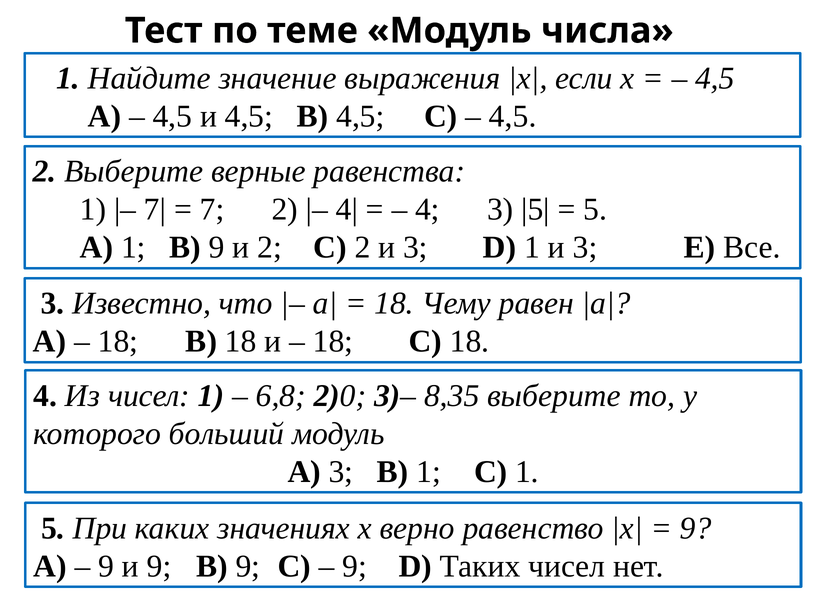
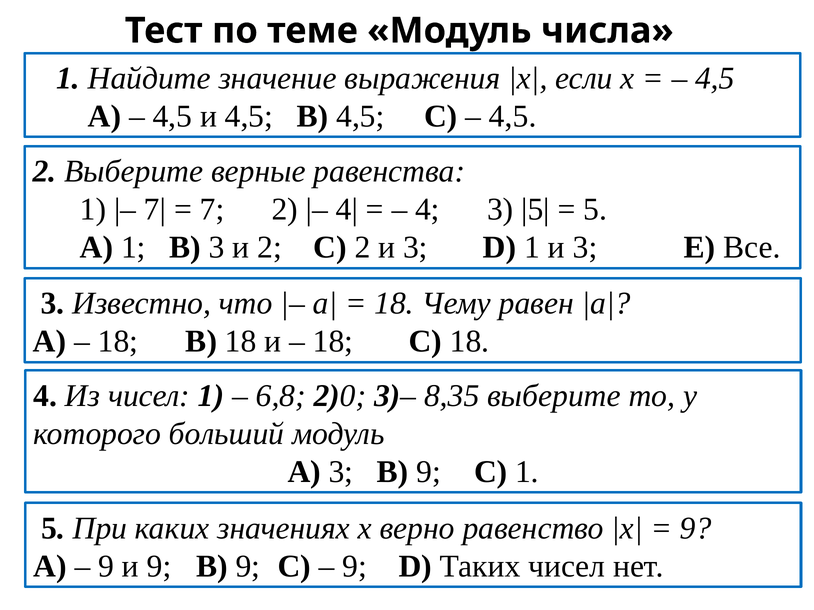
1 В 9: 9 -> 3 (217, 247)
3 В 1: 1 -> 9 (429, 472)
